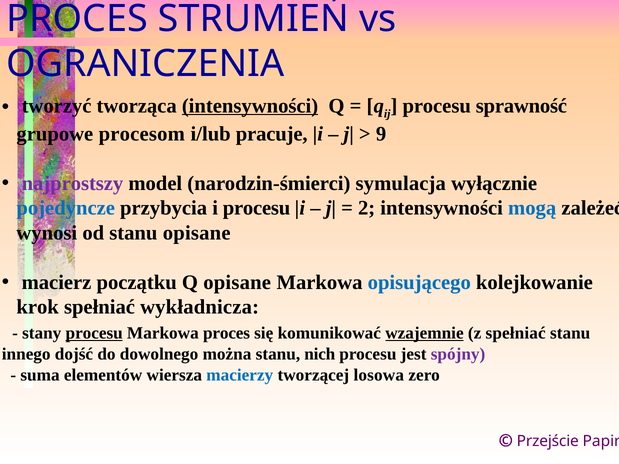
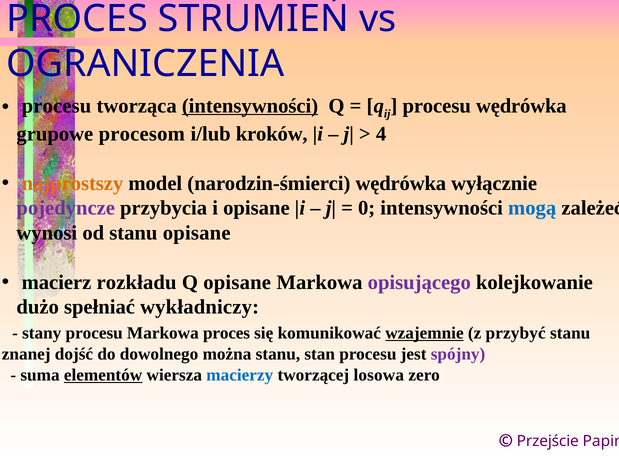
tworzyć: tworzyć -> procesu (56, 106)
procesu sprawność: sprawność -> wędrówka (521, 106)
pracuje: pracuje -> kroków (272, 134)
9: 9 -> 4 (381, 134)
najprostszy colour: purple -> orange (72, 183)
narodzin-śmierci symulacja: symulacja -> wędrówka (401, 183)
pojedyncze colour: blue -> purple (66, 208)
i procesu: procesu -> opisane (256, 208)
2: 2 -> 0 (367, 208)
początku: początku -> rozkładu (137, 283)
opisującego colour: blue -> purple (419, 283)
krok: krok -> dużo (38, 307)
wykładnicza: wykładnicza -> wykładniczy (200, 307)
procesu underline: present -> none (94, 333)
z spełniać: spełniać -> przybyć (516, 333)
innego: innego -> znanej (26, 354)
nich: nich -> stan (320, 354)
elementów underline: none -> present (103, 375)
